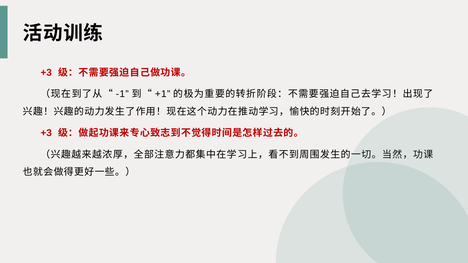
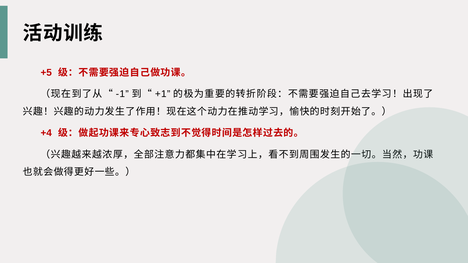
+3: +3 -> +5 (46, 73)
+3: +3 -> +4 (46, 133)
